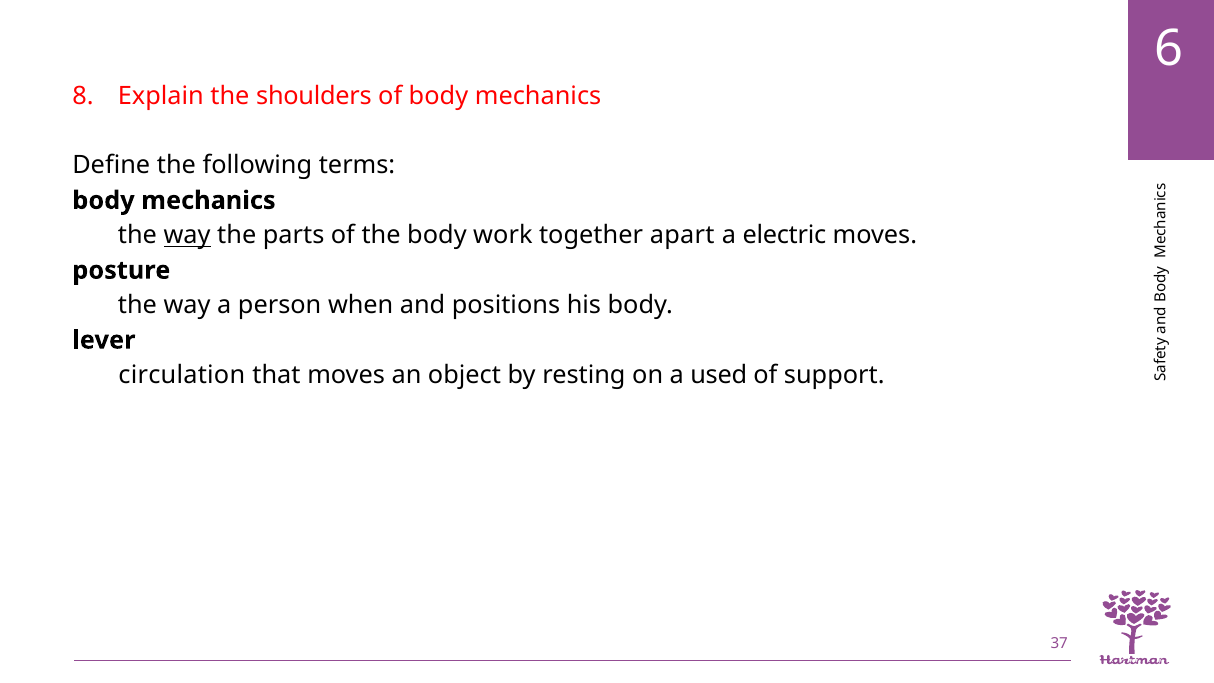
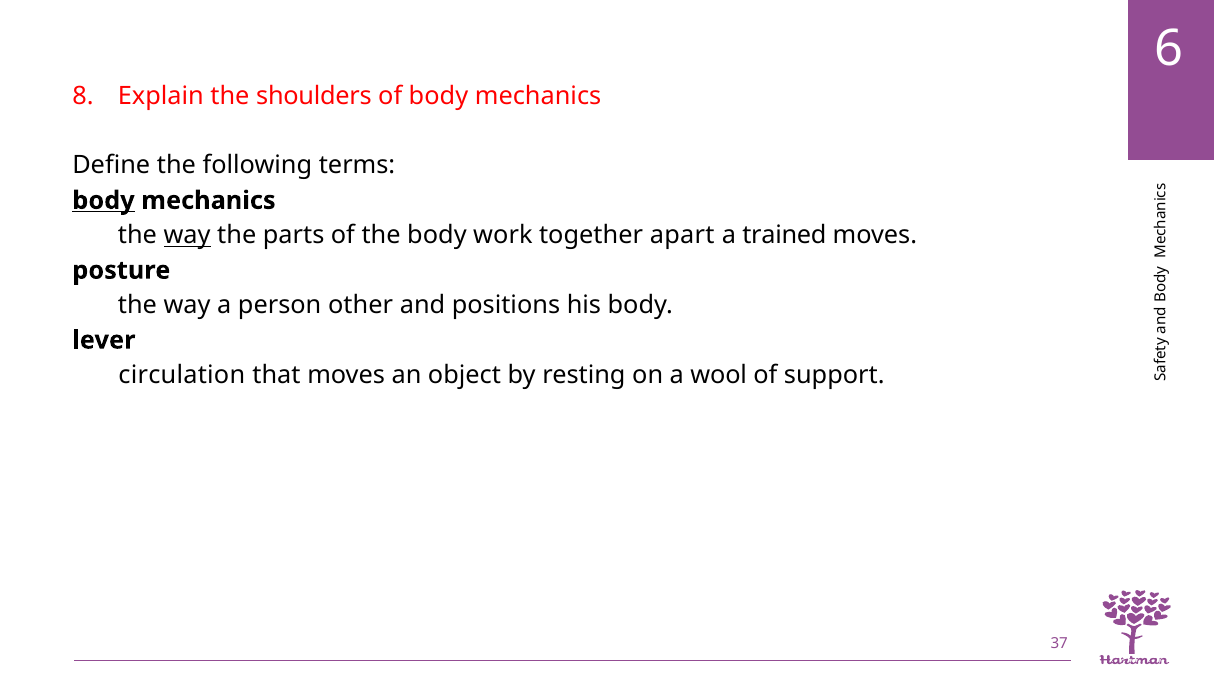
body underline: none -> present (104, 200)
electric: electric -> trained (784, 235)
when: when -> other (361, 305)
used: used -> wool (719, 375)
